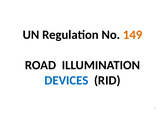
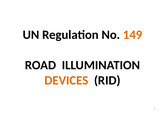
DEVICES colour: blue -> orange (66, 81)
